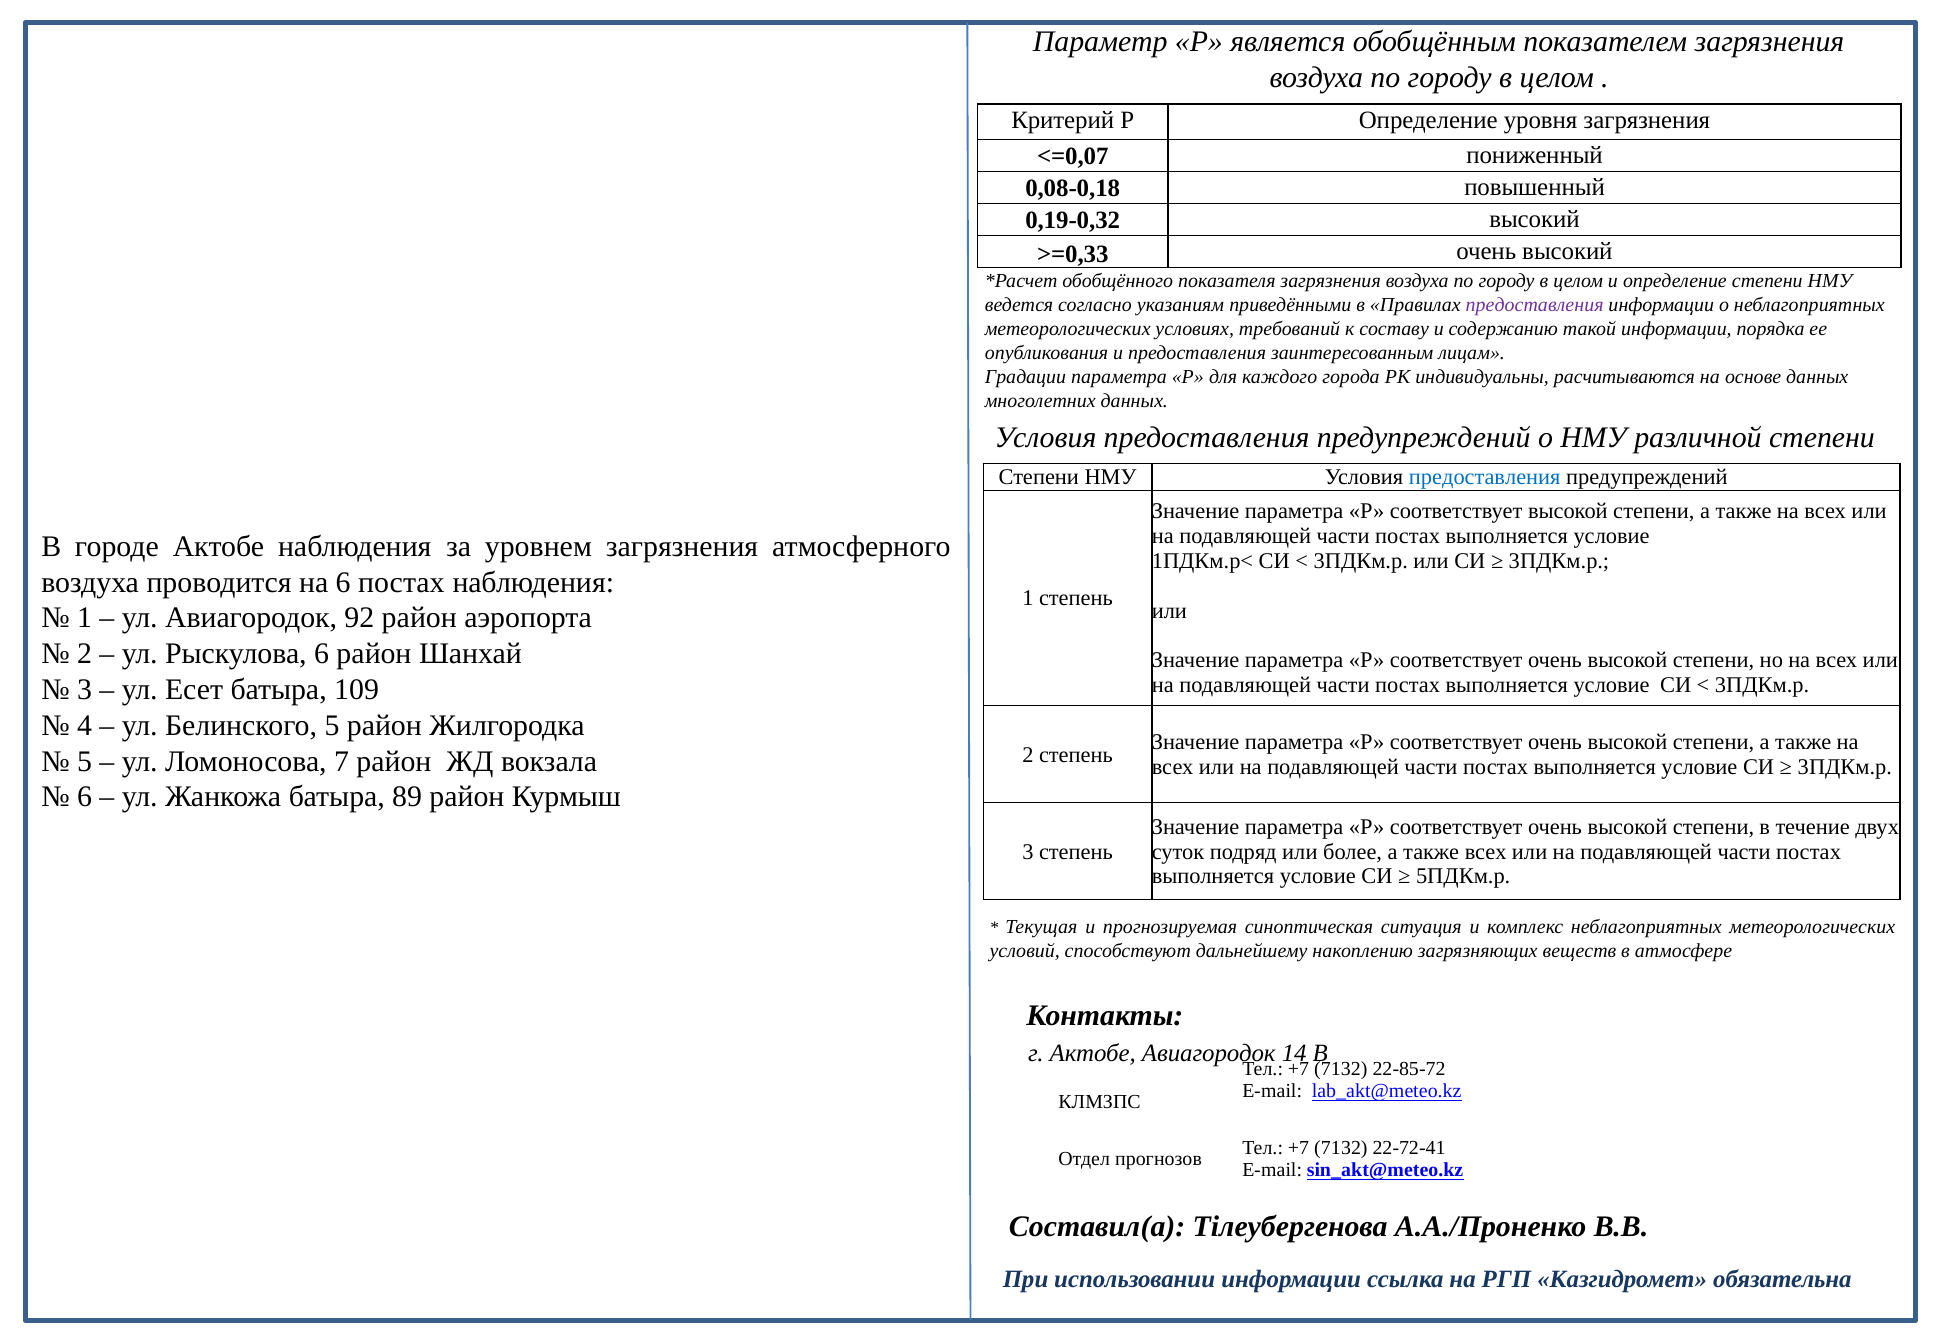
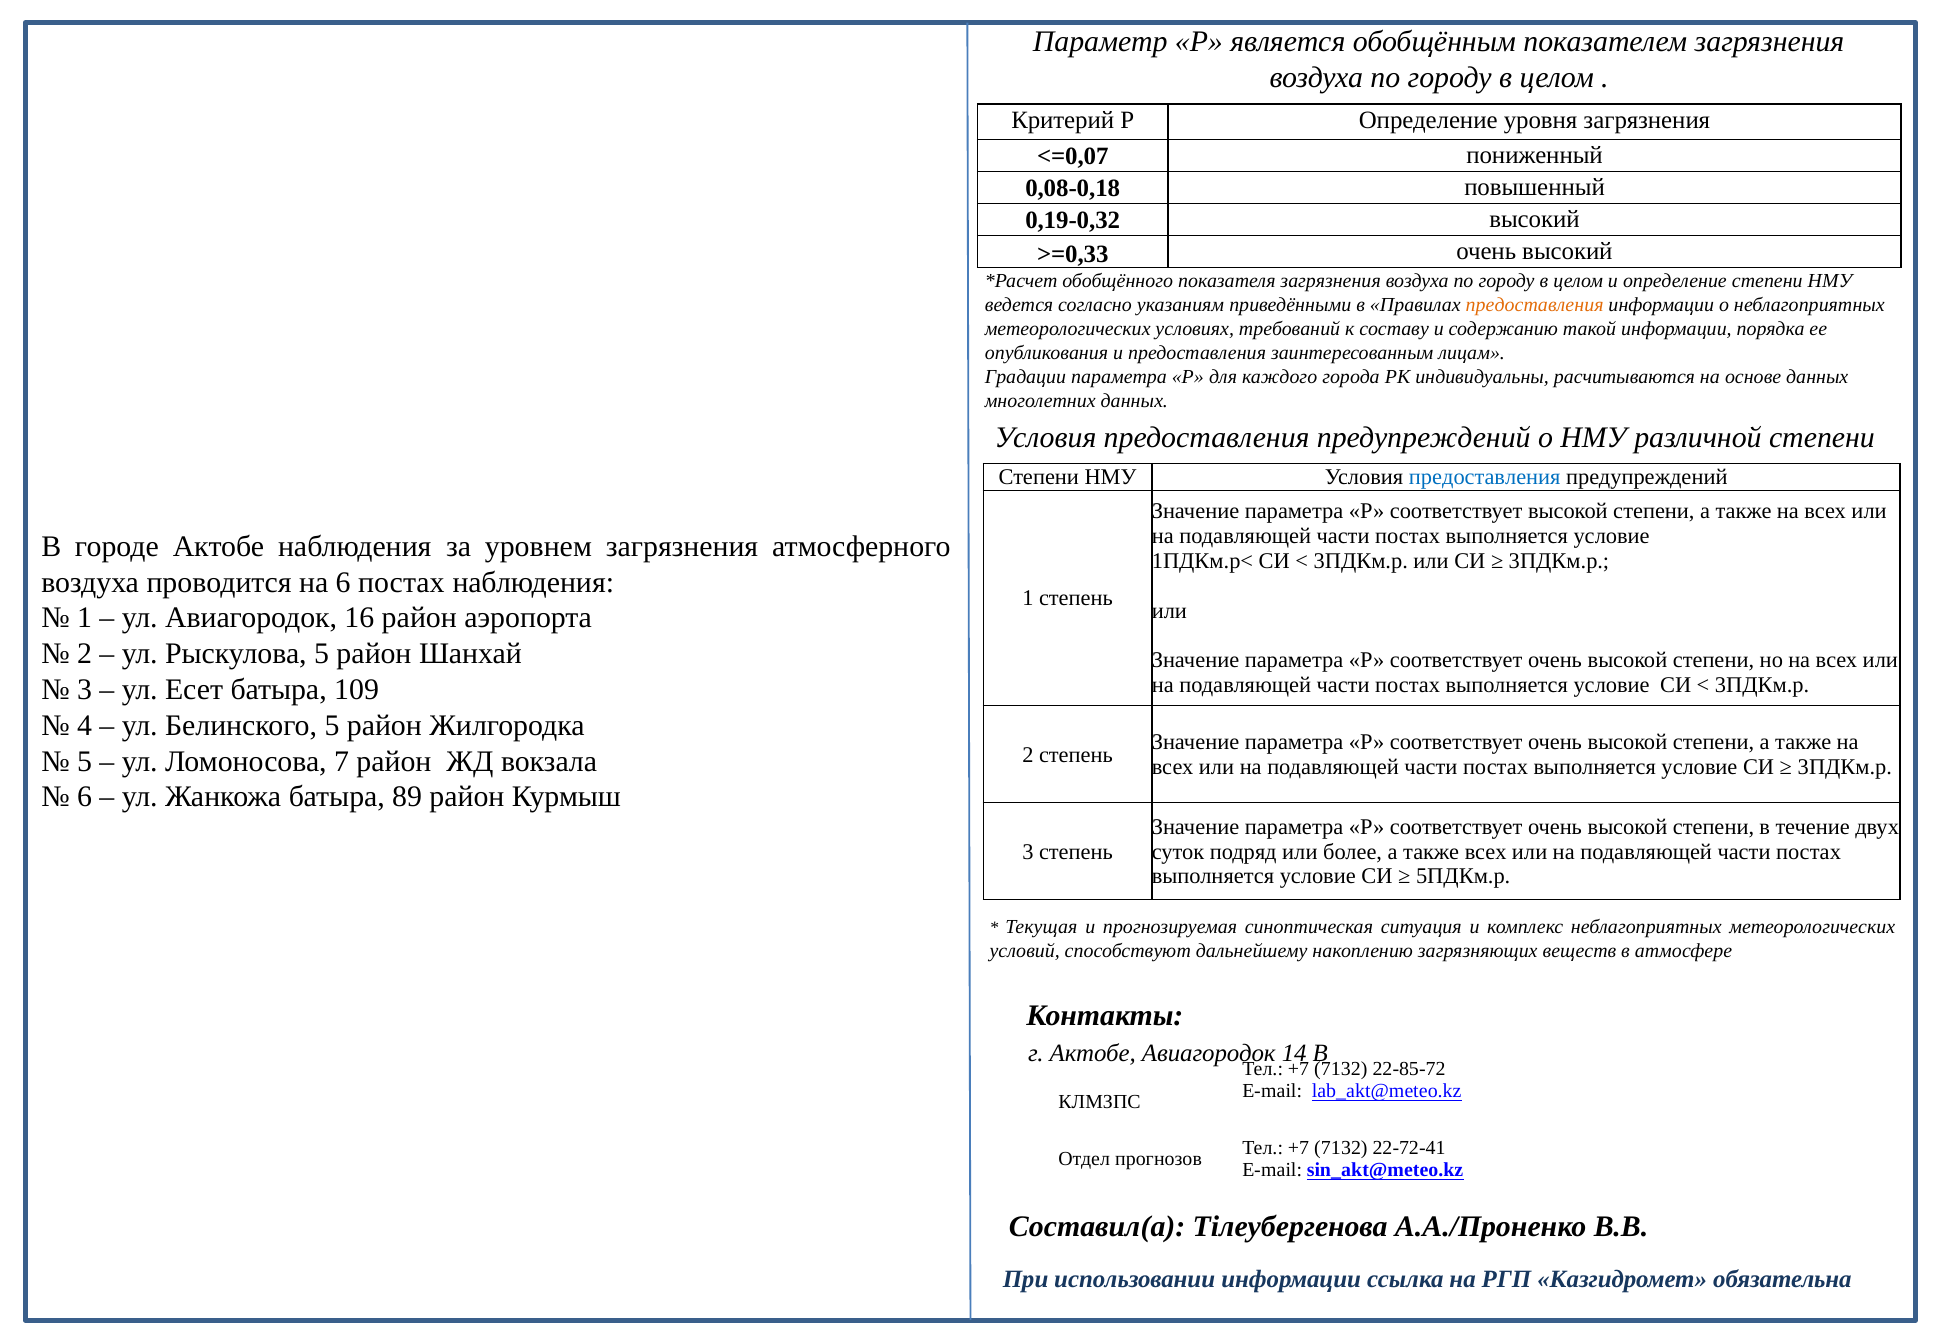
предоставления colour: purple -> orange (1535, 305)
92: 92 -> 16 (359, 618)
Рыскулова 6: 6 -> 5 (322, 654)
